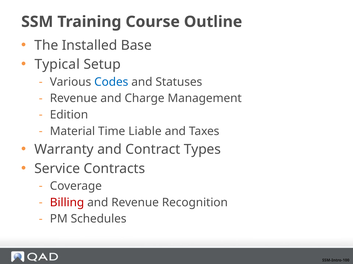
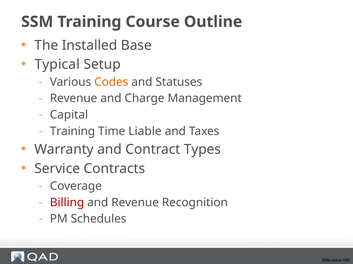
Codes colour: blue -> orange (111, 82)
Edition: Edition -> Capital (69, 115)
Material: Material -> Training (72, 132)
